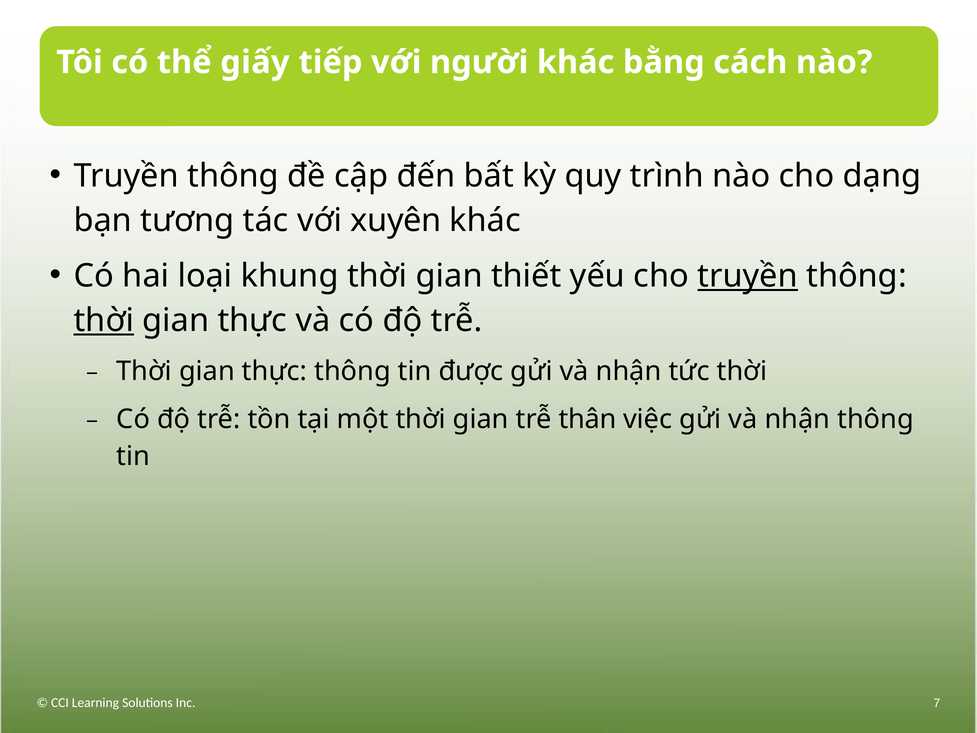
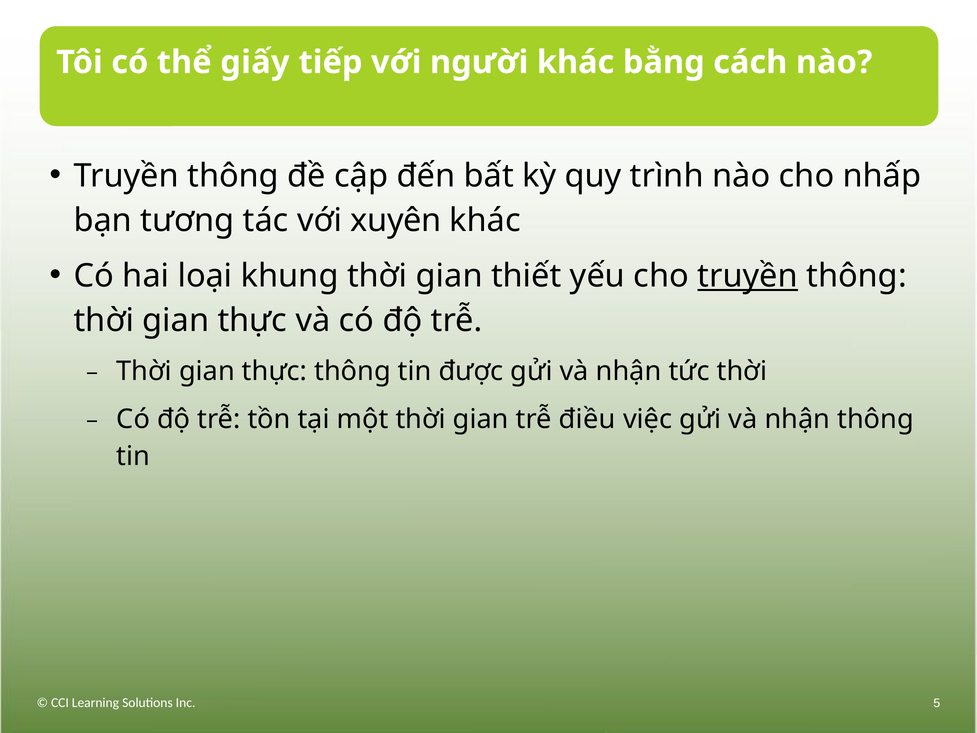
dạng: dạng -> nhấp (882, 176)
thời underline: present -> none (104, 320)
thân: thân -> điều (587, 419)
7: 7 -> 5 (937, 703)
